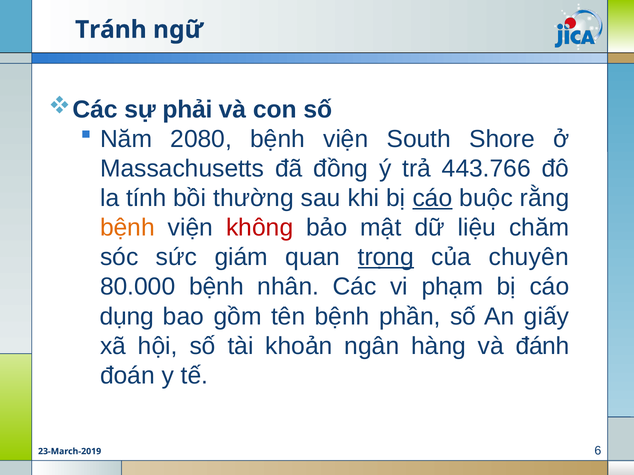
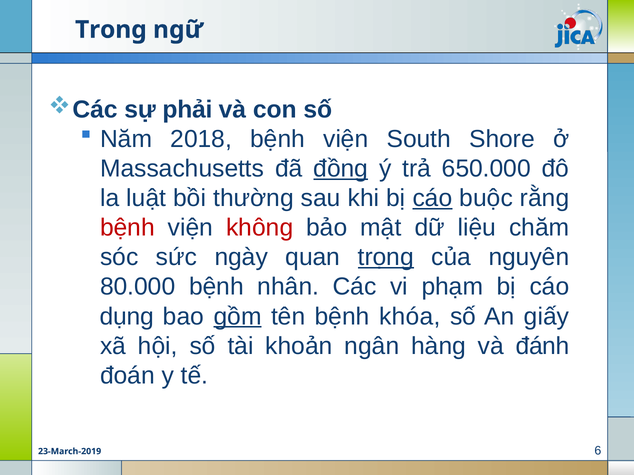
Tránh: Tránh -> Trong (111, 30)
2080: 2080 -> 2018 (201, 139)
đồng underline: none -> present (341, 169)
443.766: 443.766 -> 650.000 (486, 169)
tính: tính -> luật (146, 198)
bệnh colour: orange -> red (127, 228)
giám: giám -> ngày (241, 258)
chuyên: chuyên -> nguyên (529, 258)
gồm underline: none -> present (238, 317)
phần: phần -> khóa (410, 317)
